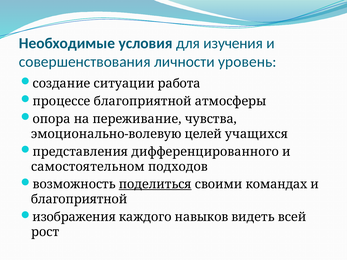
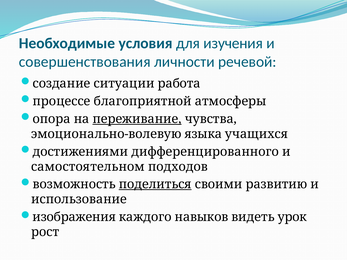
уровень: уровень -> речевой (247, 62)
переживание underline: none -> present (137, 119)
целей: целей -> языка (203, 134)
представления: представления -> достижениями (80, 152)
командах: командах -> развитию (276, 185)
благоприятной: благоприятной -> использование (79, 200)
всей: всей -> урок (292, 217)
